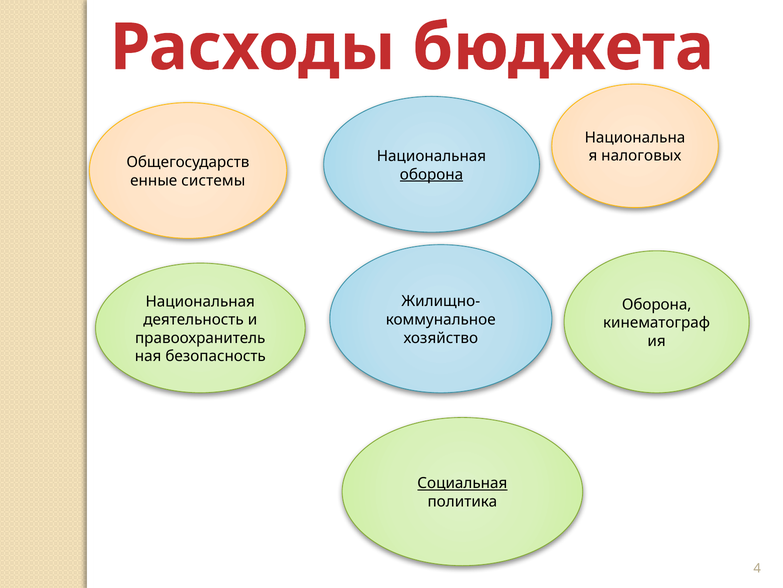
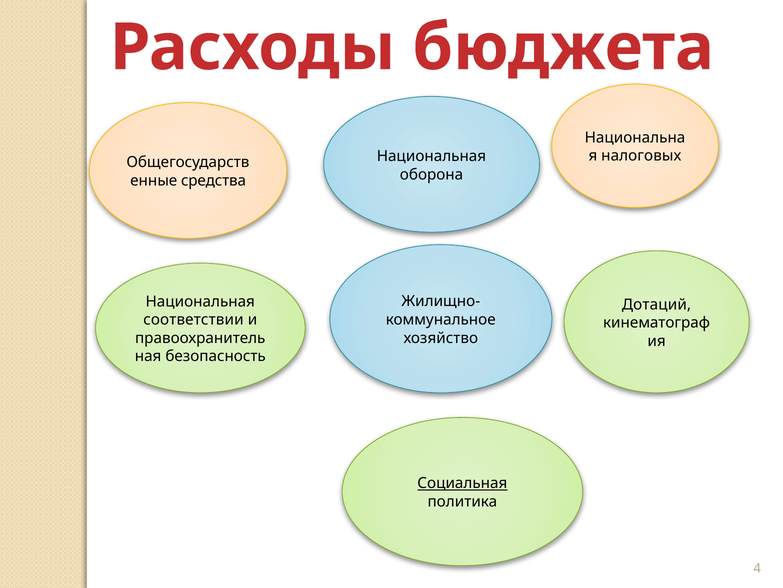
оборона underline: present -> none (432, 174)
системы: системы -> средства (213, 180)
Оборона: Оборона -> Дотаций (657, 304)
деятельность: деятельность -> соответствии (193, 319)
